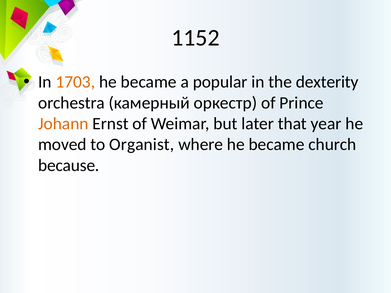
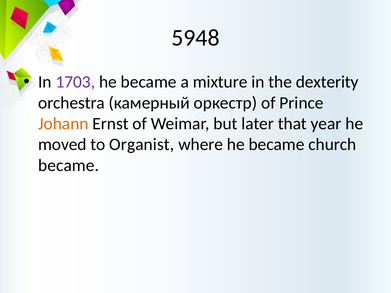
1152: 1152 -> 5948 (195, 38)
1703 colour: orange -> purple (75, 82)
popular: popular -> mixture (220, 82)
because: because -> became (69, 165)
